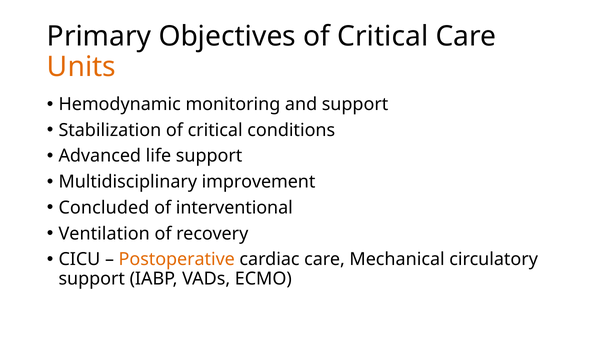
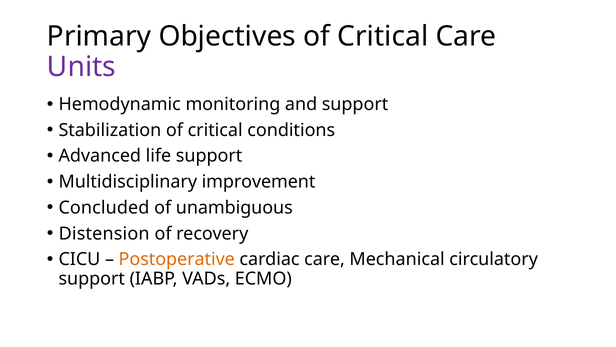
Units colour: orange -> purple (81, 67)
interventional: interventional -> unambiguous (234, 207)
Ventilation: Ventilation -> Distension (104, 233)
